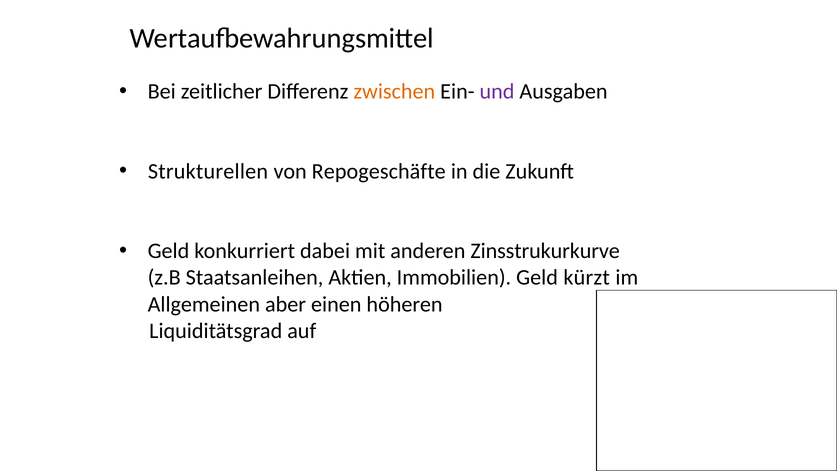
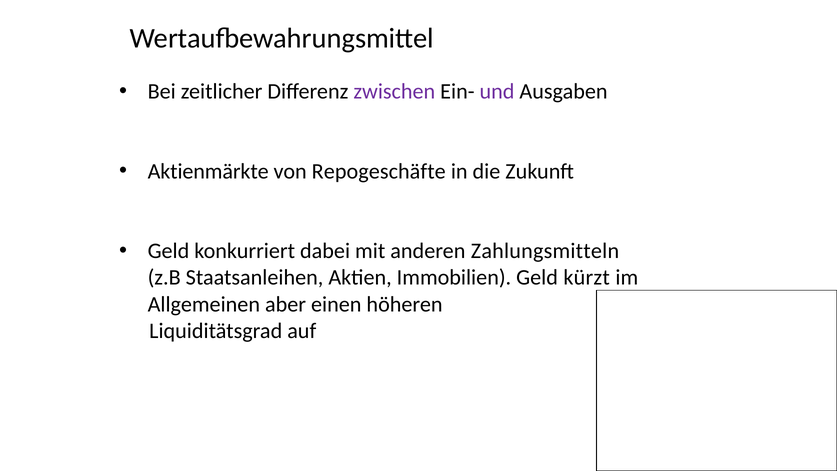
zwischen colour: orange -> purple (394, 92)
Strukturellen: Strukturellen -> Aktienmärkte (208, 171)
Zinsstrukurkurve: Zinsstrukurkurve -> Zahlungsmitteln (545, 251)
